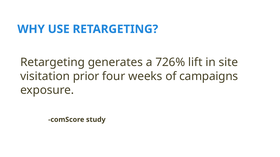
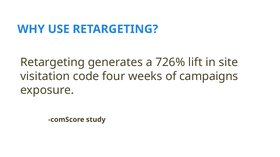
prior: prior -> code (86, 76)
